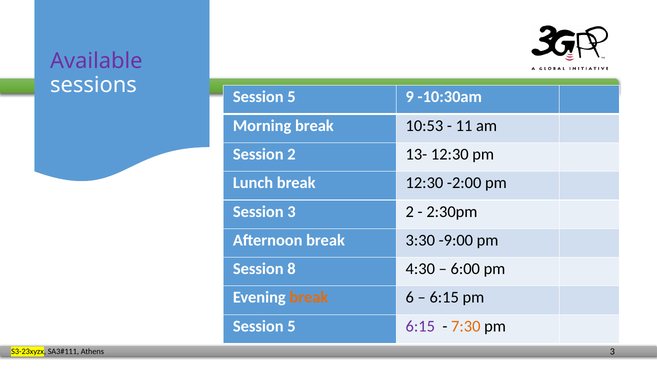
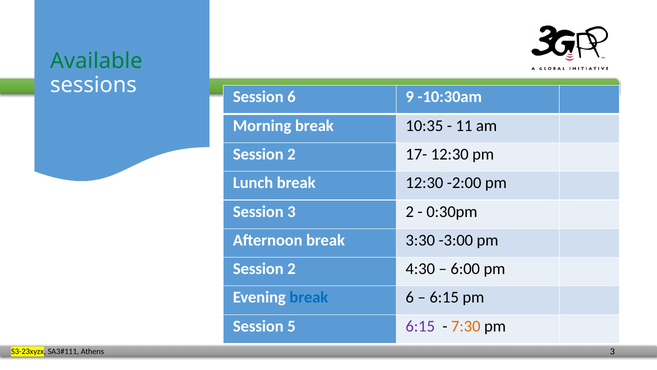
Available colour: purple -> green (96, 61)
sessions Session 5: 5 -> 6 (292, 97)
10:53: 10:53 -> 10:35 (424, 126)
13-: 13- -> 17- (416, 154)
2:30pm: 2:30pm -> 0:30pm (452, 211)
-9:00: -9:00 -> -3:00 (456, 240)
8: 8 -> 2 (292, 269)
break colour: orange -> blue (309, 297)
